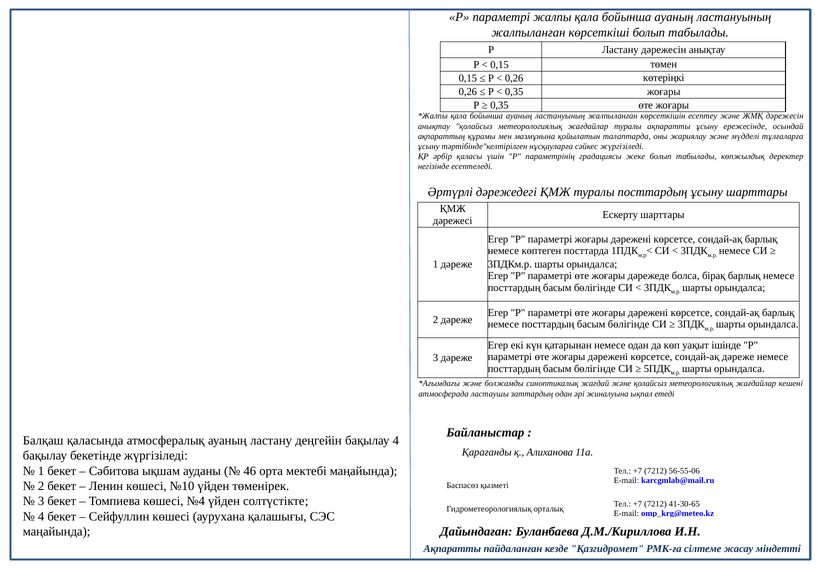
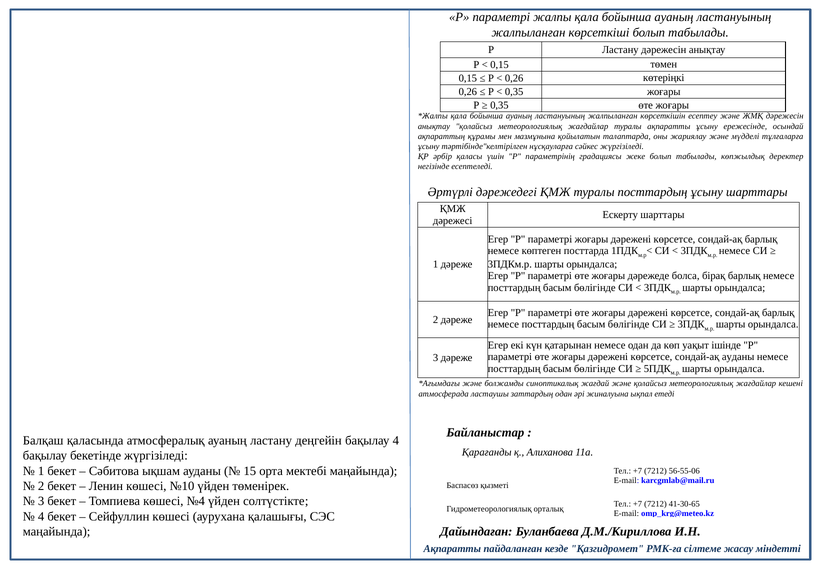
сондай-ақ дәреже: дәреже -> ауданы (738, 357)
46: 46 -> 15 (250, 470)
